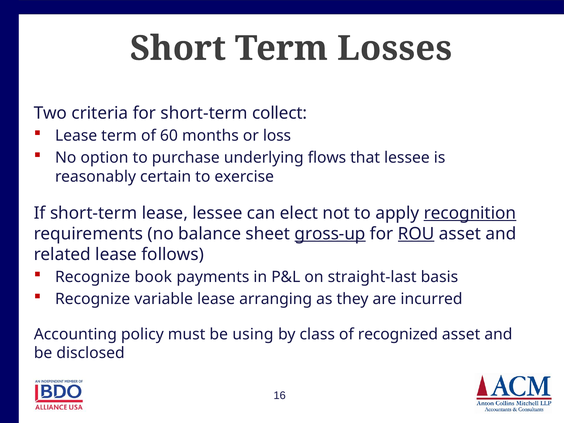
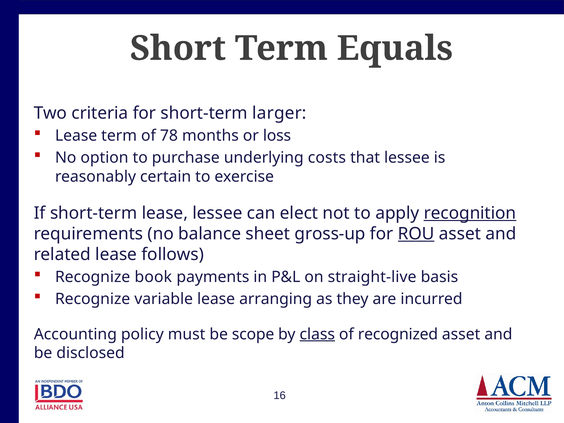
Losses: Losses -> Equals (395, 48)
collect: collect -> larger (279, 113)
60: 60 -> 78 (169, 136)
flows: flows -> costs (327, 158)
gross-up underline: present -> none (330, 234)
straight-last: straight-last -> straight-live (372, 277)
using: using -> scope (253, 334)
class underline: none -> present (317, 334)
